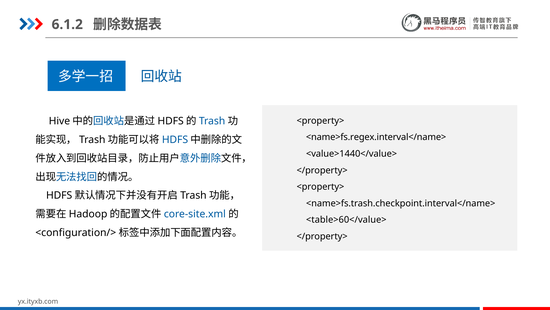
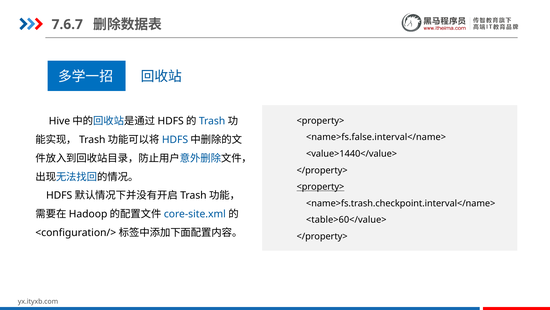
6.1.2: 6.1.2 -> 7.6.7 (67, 24)
<name>fs.regex.interval</name>: <name>fs.regex.interval</name> -> <name>fs.false.interval</name> (376, 137)
<property> underline: none -> present (320, 187)
